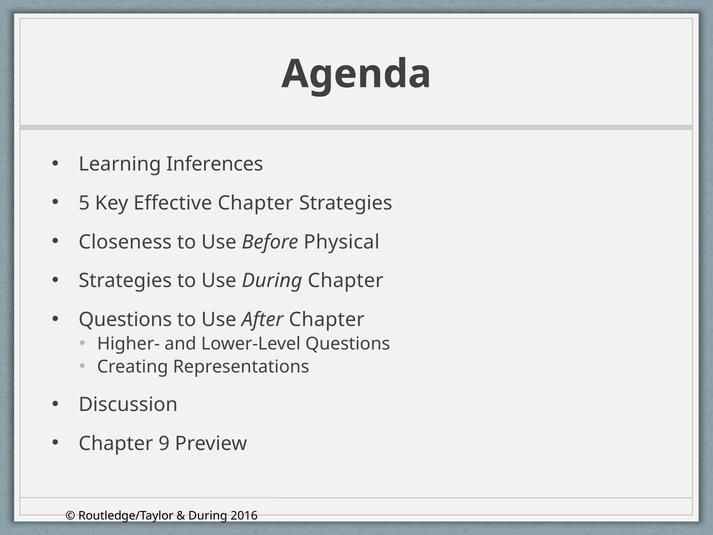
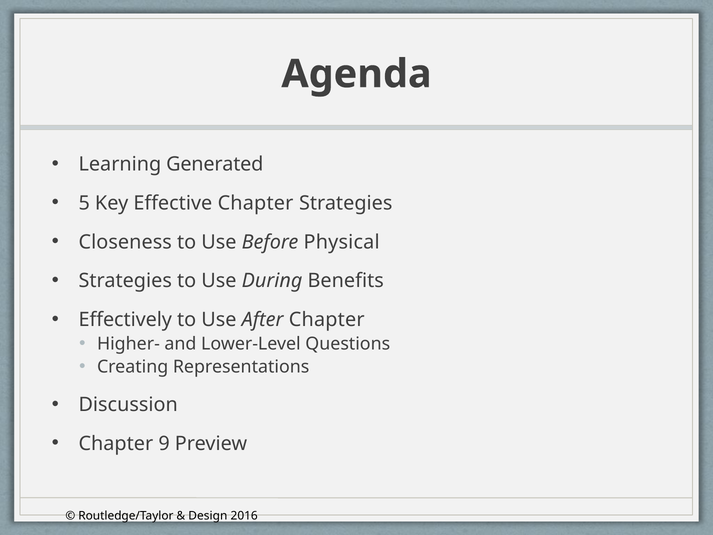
Inferences: Inferences -> Generated (215, 164)
During Chapter: Chapter -> Benefits (346, 281)
Questions: Questions -> Effectively (125, 320)
During: During -> Design (208, 515)
